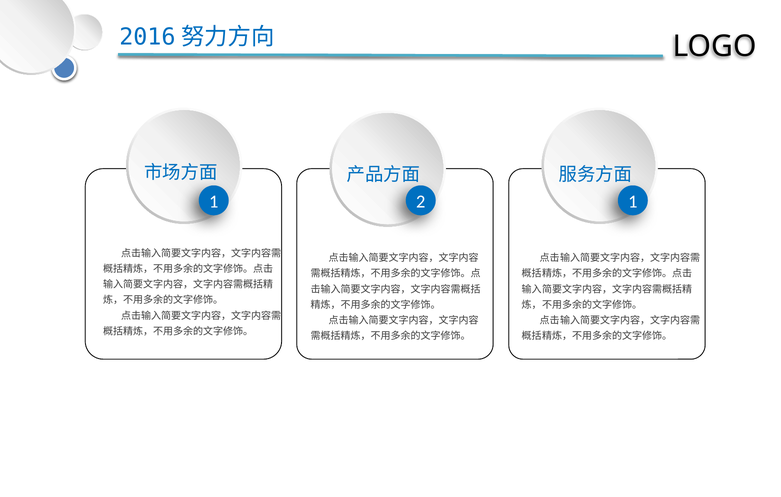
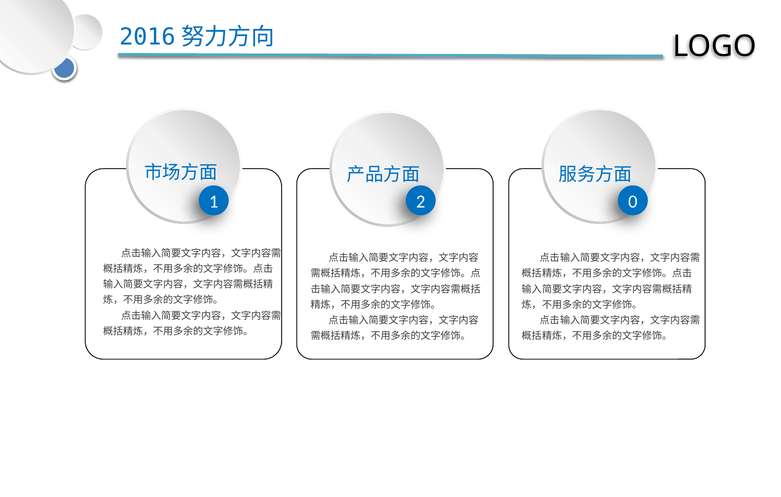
2 1: 1 -> 0 (633, 202)
